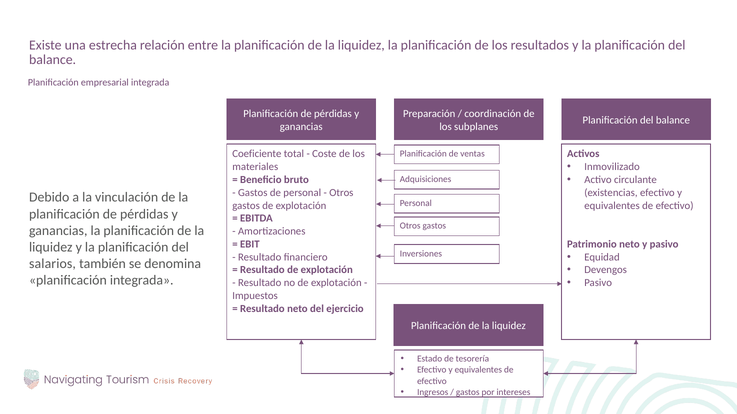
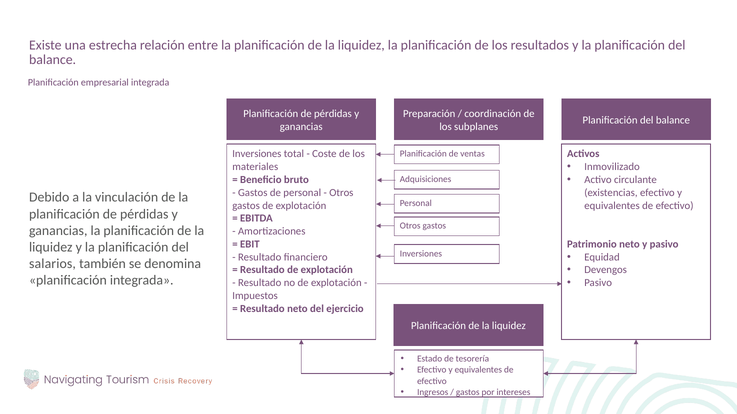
Coeficiente: Coeficiente -> Inversiones (257, 154)
